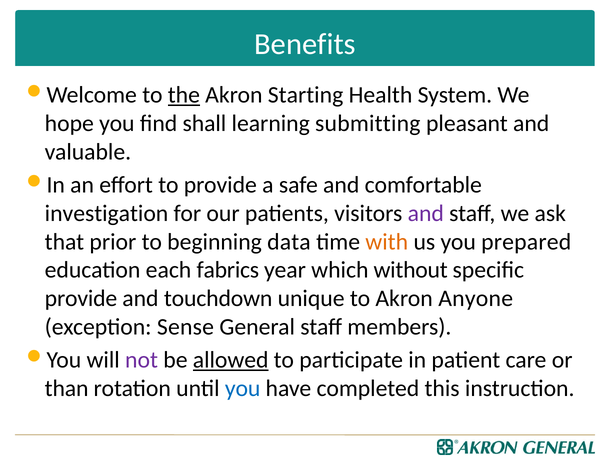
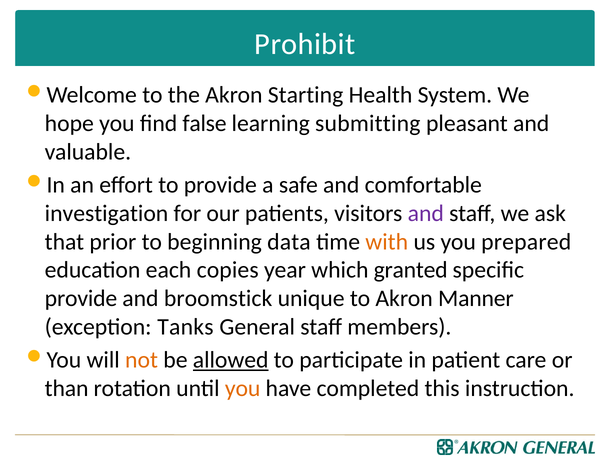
Benefits: Benefits -> Prohibit (305, 44)
the underline: present -> none (184, 95)
shall: shall -> false (204, 124)
fabrics: fabrics -> copies (228, 270)
without: without -> granted (411, 270)
touchdown: touchdown -> broomstick (218, 299)
Anyone: Anyone -> Manner (476, 299)
Sense: Sense -> Tanks (185, 327)
not colour: purple -> orange (142, 360)
you colour: blue -> orange (243, 389)
